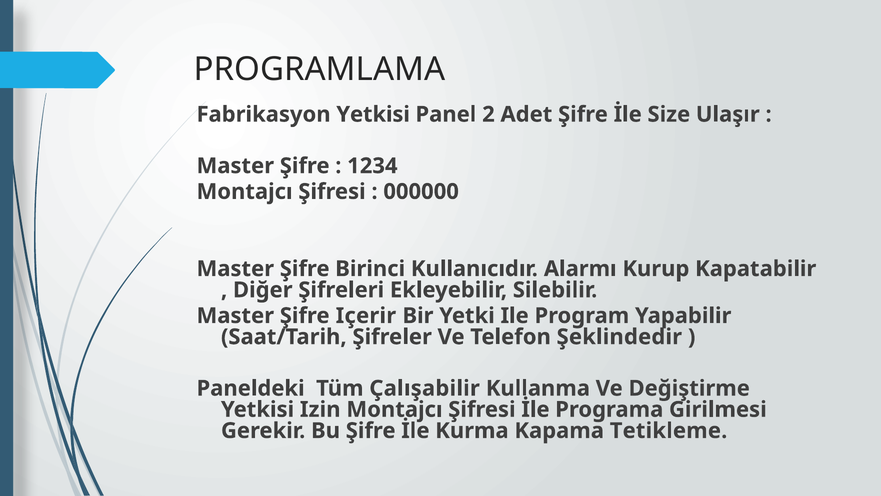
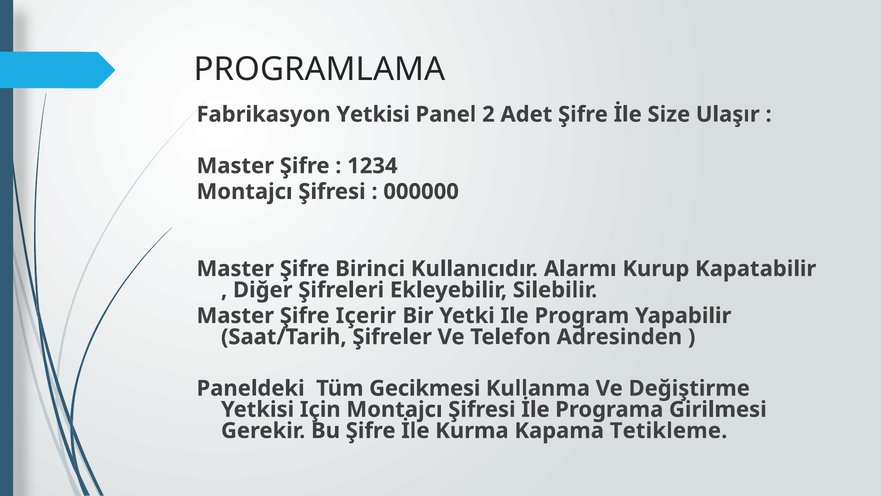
Şeklindedir: Şeklindedir -> Adresinden (619, 337)
Çalışabilir: Çalışabilir -> Gecikmesi (425, 388)
Izin: Izin -> Için (320, 409)
